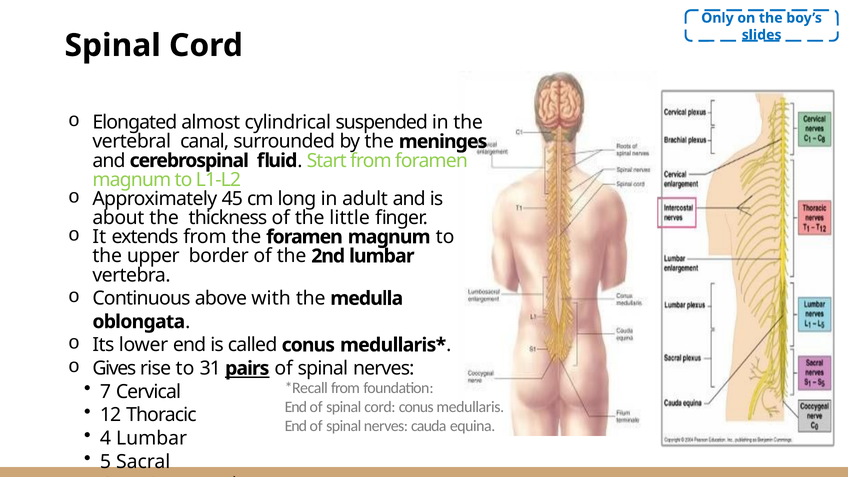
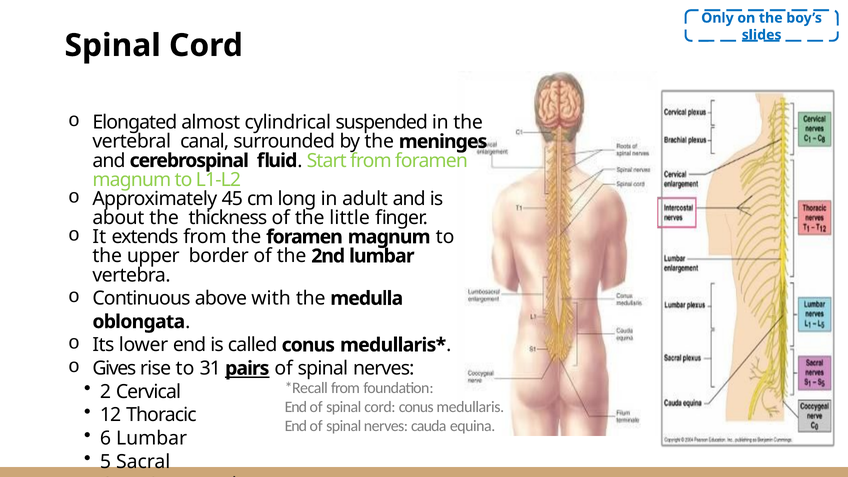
7: 7 -> 2 (105, 392)
4: 4 -> 6 (105, 438)
